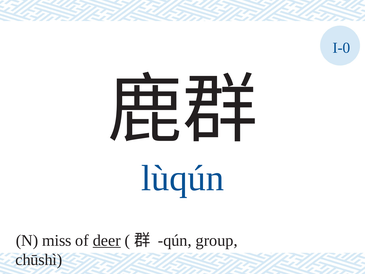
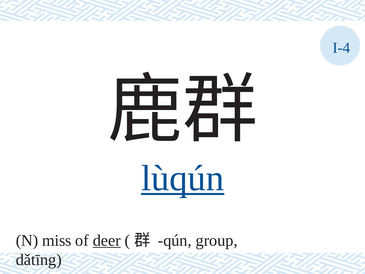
I-0: I-0 -> I-4 (341, 48)
lùqún underline: none -> present (183, 178)
chūshì: chūshì -> dǎtīng (39, 260)
